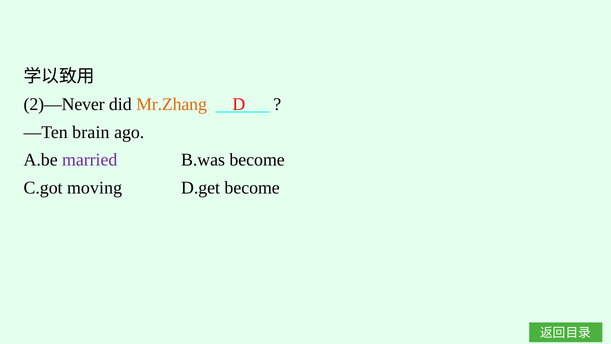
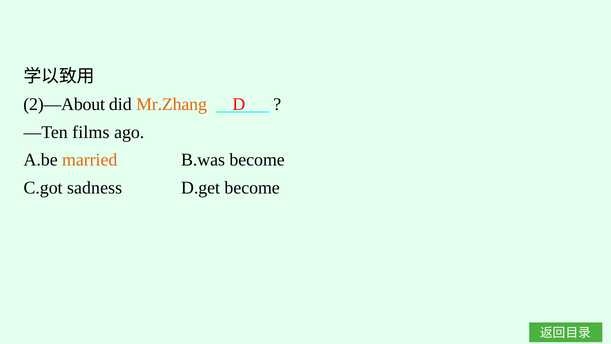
2)—Never: 2)—Never -> 2)—About (64, 104)
brain: brain -> films (91, 132)
married colour: purple -> orange (90, 160)
moving: moving -> sadness (95, 188)
